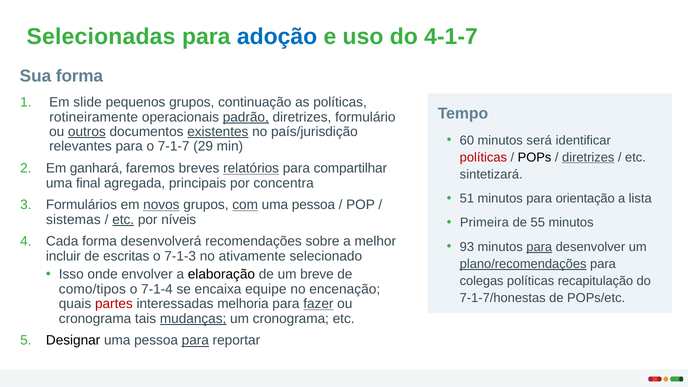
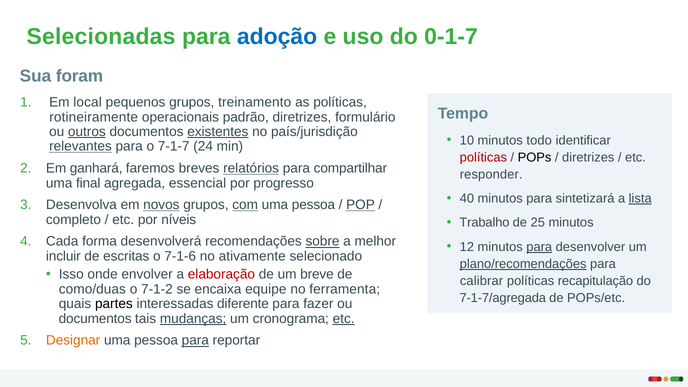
4-1-7: 4-1-7 -> 0-1-7 (451, 36)
Sua forma: forma -> foram (80, 76)
slide: slide -> local (88, 102)
continuação: continuação -> treinamento (255, 102)
padrão underline: present -> none (246, 117)
60: 60 -> 10 (467, 140)
será: será -> todo (539, 140)
relevantes underline: none -> present (80, 146)
29: 29 -> 24 (203, 146)
diretrizes underline: present -> none (588, 157)
sintetizará: sintetizará -> responder (491, 174)
principais: principais -> essencial (198, 183)
concentra: concentra -> progresso (284, 183)
51: 51 -> 40 (467, 199)
orientação: orientação -> sintetizará (585, 199)
lista underline: none -> present (640, 199)
Formulários: Formulários -> Desenvolva (81, 205)
POP underline: none -> present (361, 205)
sistemas: sistemas -> completo (73, 220)
etc underline: present -> none (123, 220)
Primeira: Primeira -> Trabalho (484, 223)
55: 55 -> 25 (538, 223)
sobre underline: none -> present (322, 241)
93: 93 -> 12 (467, 247)
7-1-3: 7-1-3 -> 7-1-6 (180, 256)
elaboração colour: black -> red (221, 274)
colegas: colegas -> calibrar (482, 281)
como/tipos: como/tipos -> como/duas (92, 289)
7-1-4: 7-1-4 -> 7-1-2 (157, 289)
encenação: encenação -> ferramenta (345, 289)
7-1-7/honestas: 7-1-7/honestas -> 7-1-7/agregada (503, 298)
partes colour: red -> black (114, 304)
melhoria: melhoria -> diferente (243, 304)
fazer underline: present -> none (318, 304)
cronograma: cronograma -> documentos (95, 319)
etc underline: none -> present (344, 319)
Designar colour: black -> orange (73, 340)
